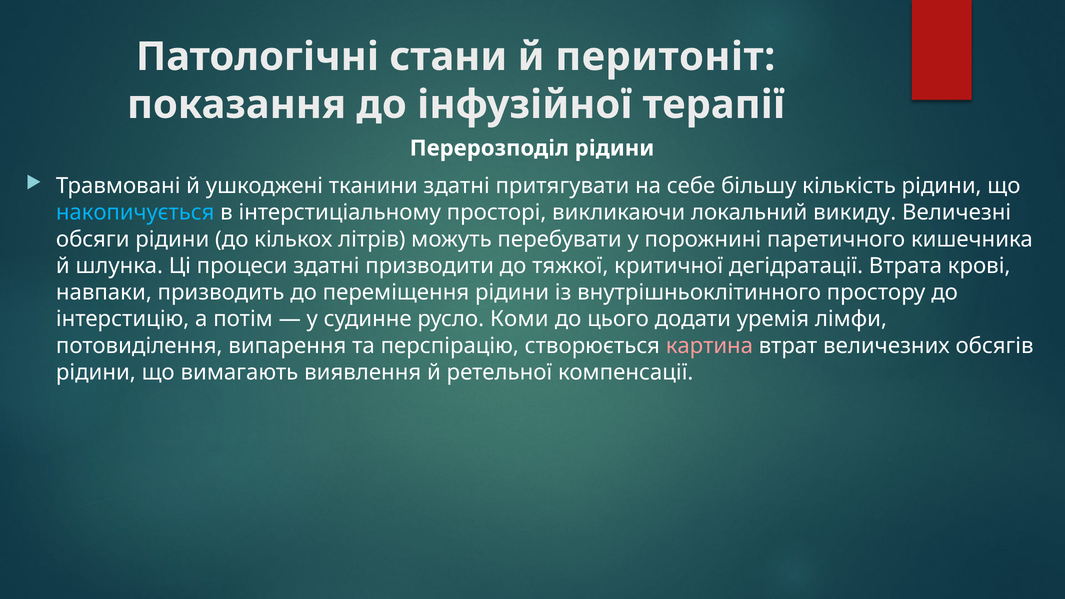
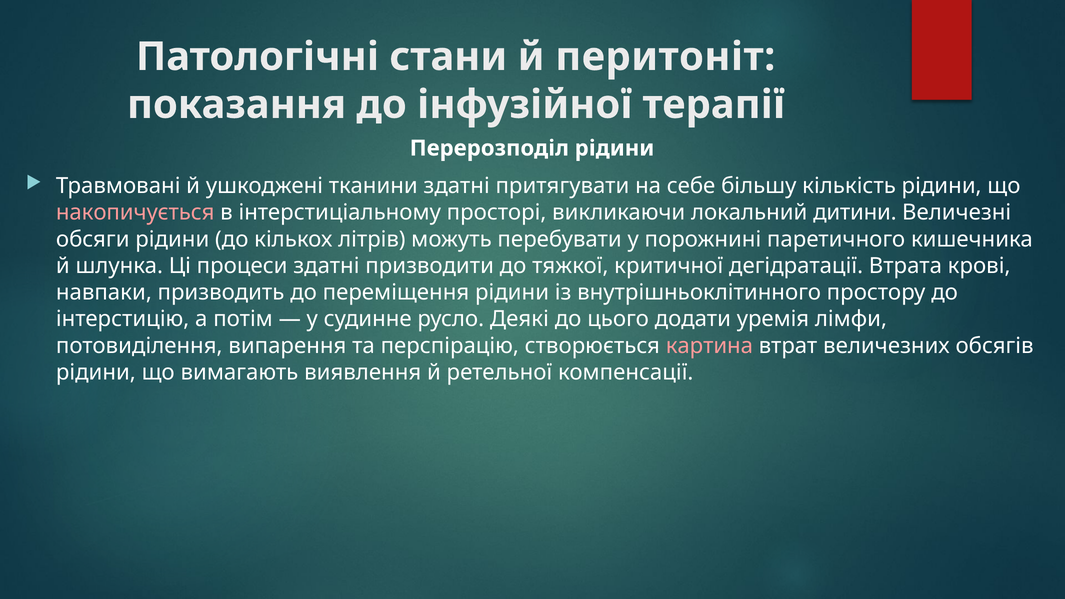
накопичується colour: light blue -> pink (135, 213)
викиду: викиду -> дитини (855, 213)
Коми: Коми -> Деякі (519, 319)
